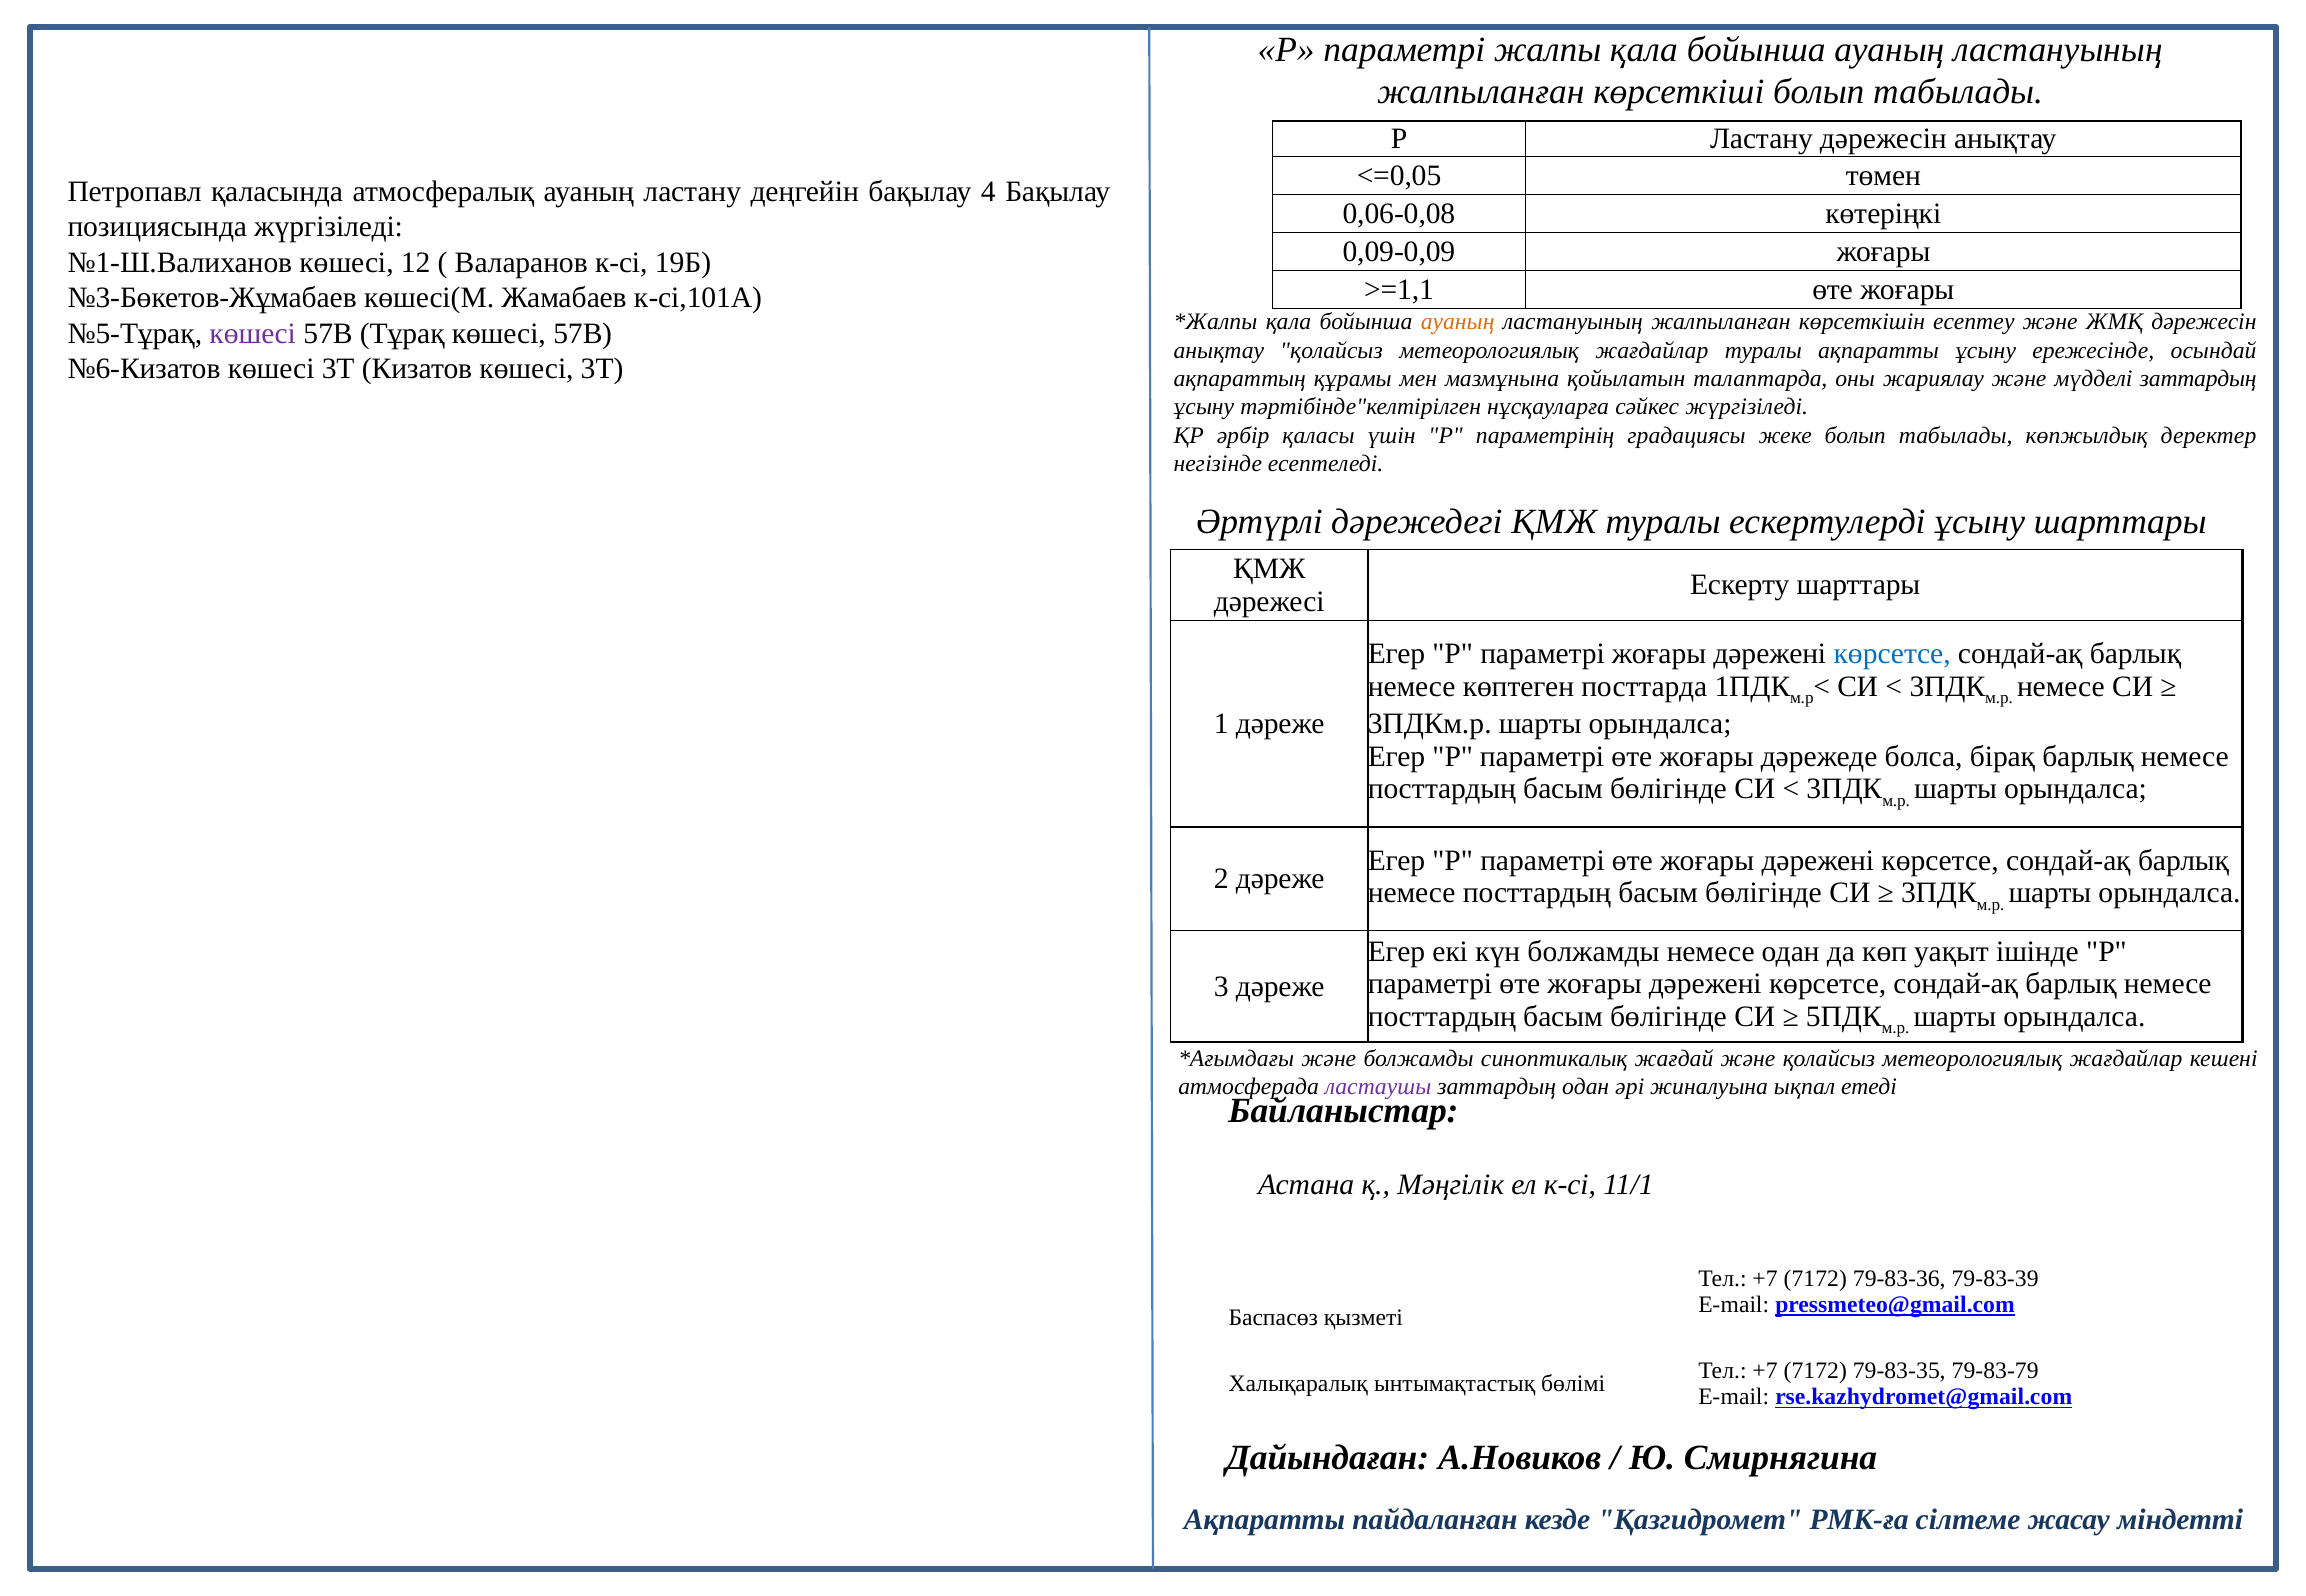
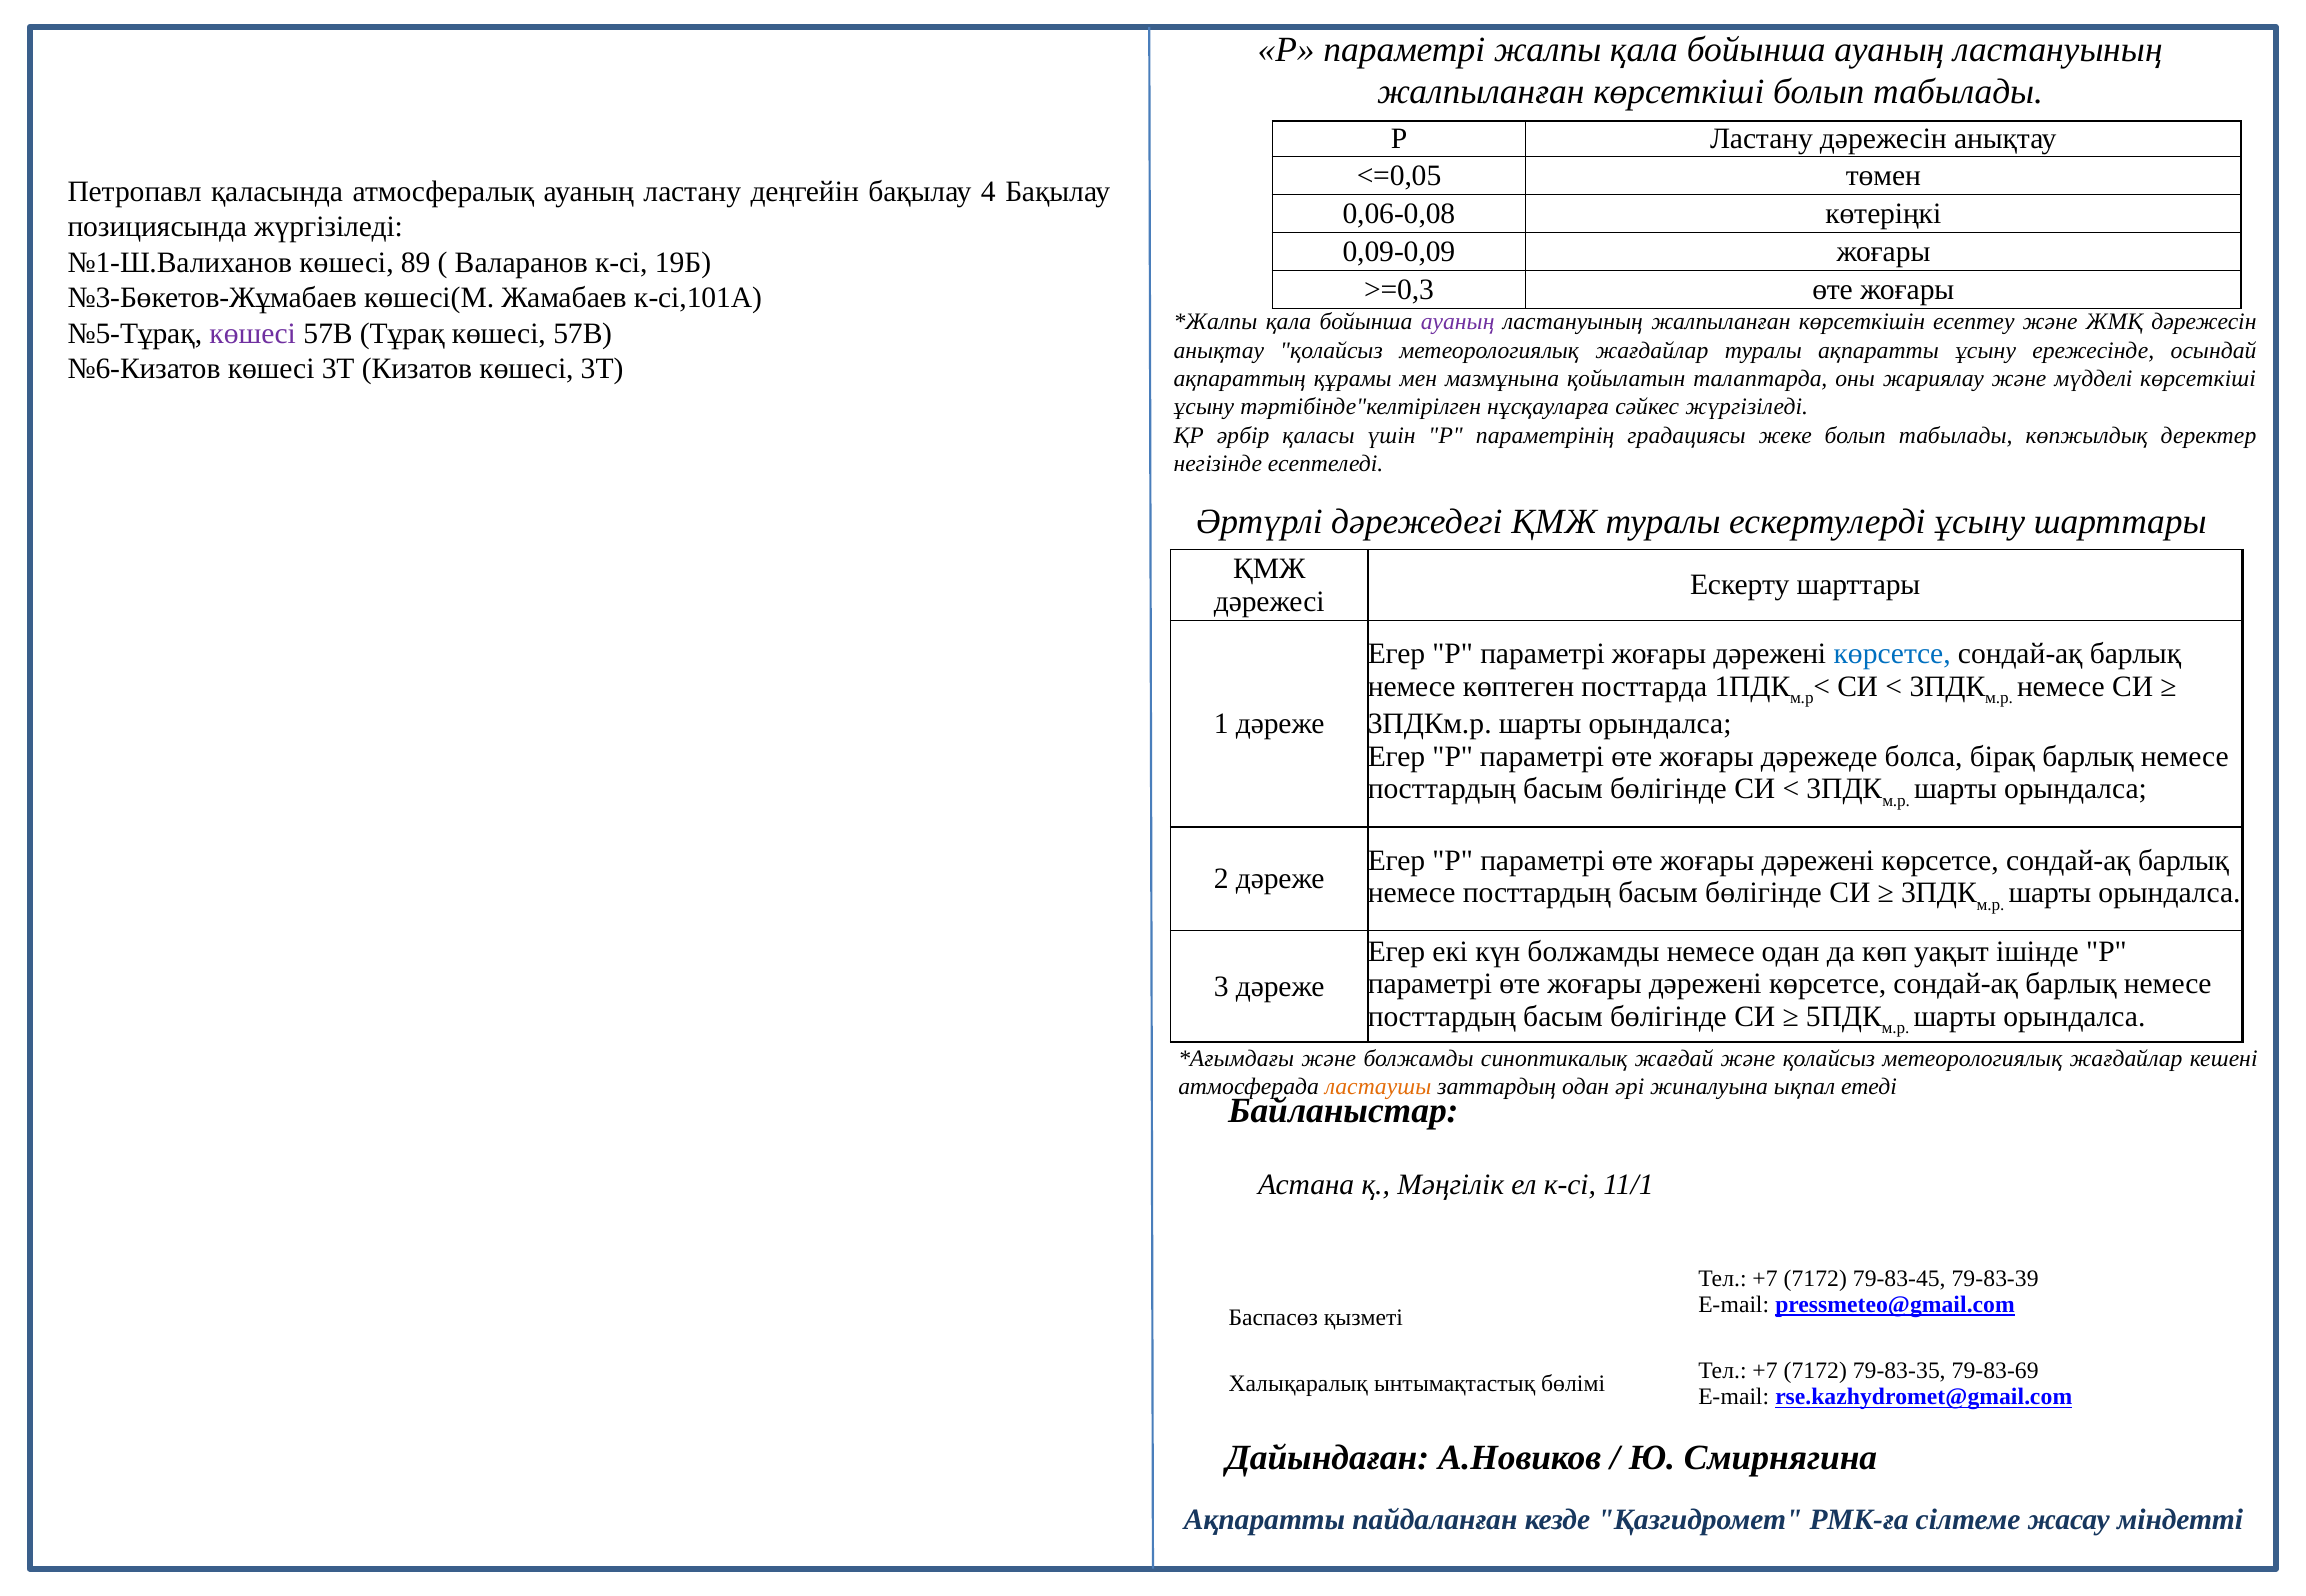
12: 12 -> 89 (416, 263)
>=1,1: >=1,1 -> >=0,3 (1399, 289)
ауаның colour: orange -> purple (1458, 322)
мүдделі заттардың: заттардың -> көрсеткіші (2198, 379)
ластаушы colour: purple -> orange (1378, 1087)
79-83-36: 79-83-36 -> 79-83-45 (1899, 1279)
79-83-79: 79-83-79 -> 79-83-69 (1995, 1371)
